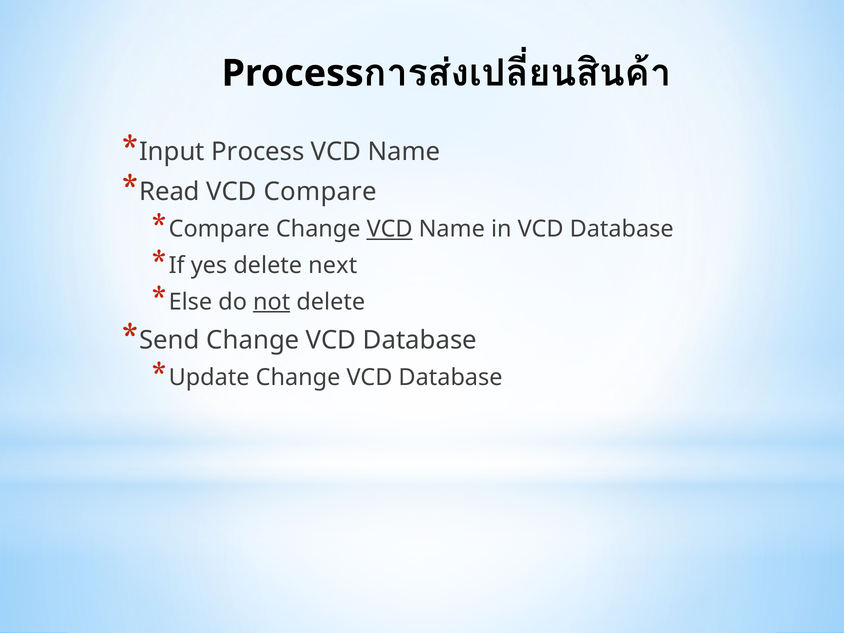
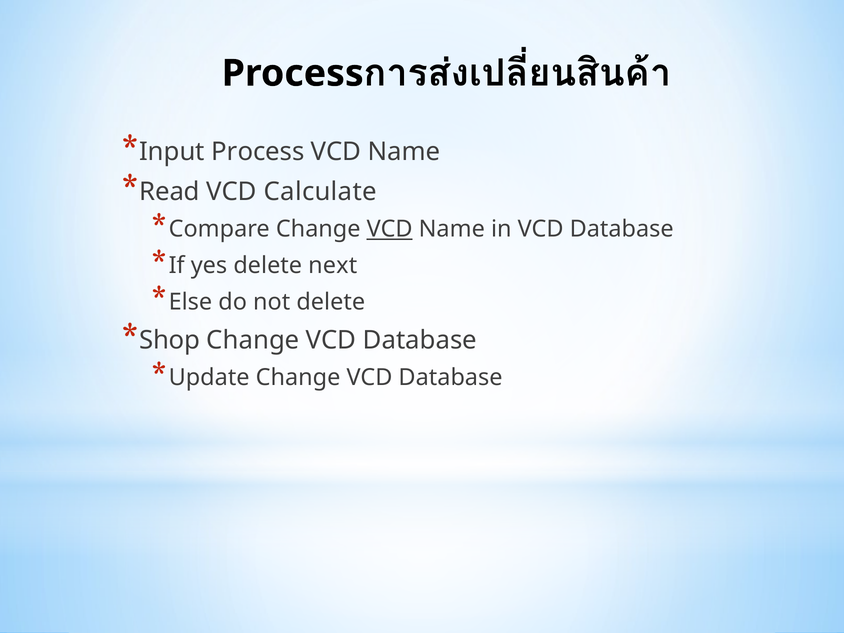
VCD Compare: Compare -> Calculate (320, 191)
not underline: present -> none (272, 302)
Send: Send -> Shop (170, 340)
